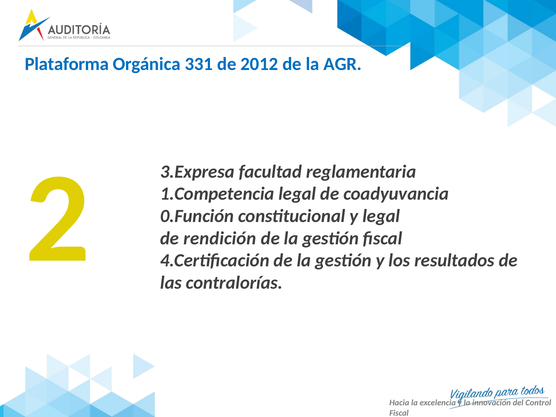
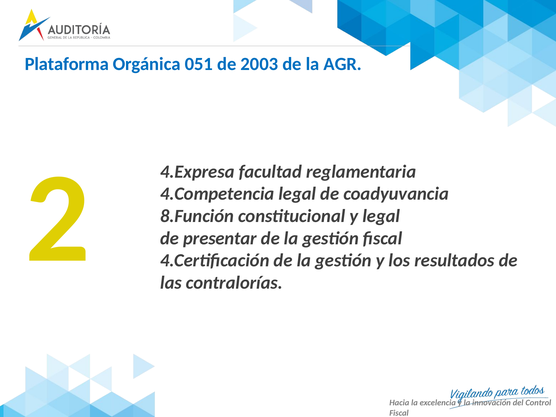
331: 331 -> 051 (199, 64)
2012: 2012 -> 2003 (259, 64)
3.Expresa: 3.Expresa -> 4.Expresa (197, 172)
1.Competencia: 1.Competencia -> 4.Competencia (217, 194)
0.Función: 0.Función -> 8.Función (197, 216)
rendición: rendición -> presentar (220, 238)
